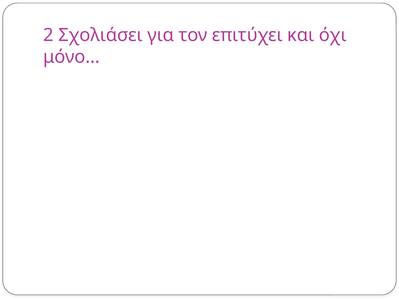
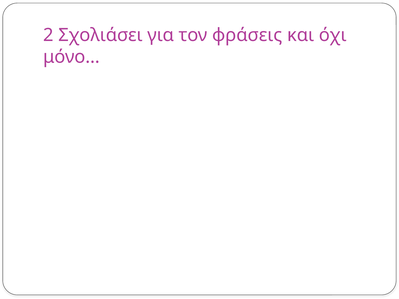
επιτύχει: επιτύχει -> φράσεις (247, 35)
